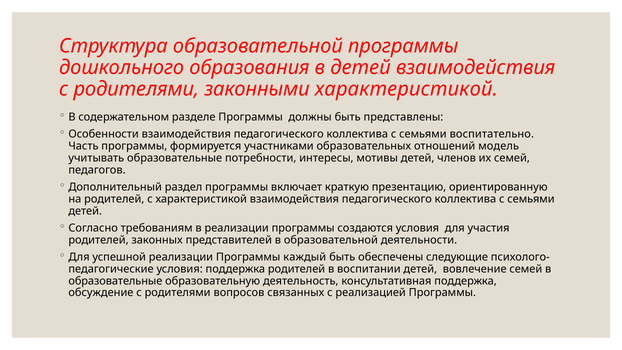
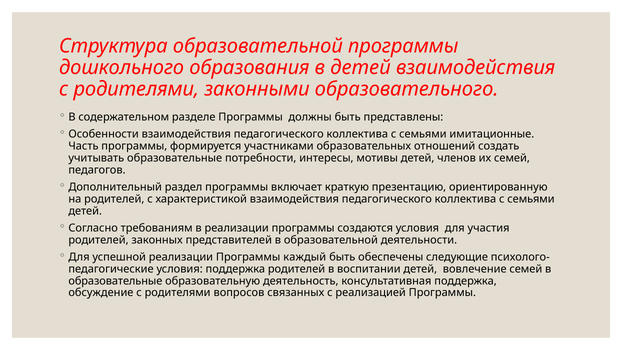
законными характеристикой: характеристикой -> образовательного (407, 89)
воспитательно: воспитательно -> имитационные (492, 134)
модель: модель -> создать (499, 146)
